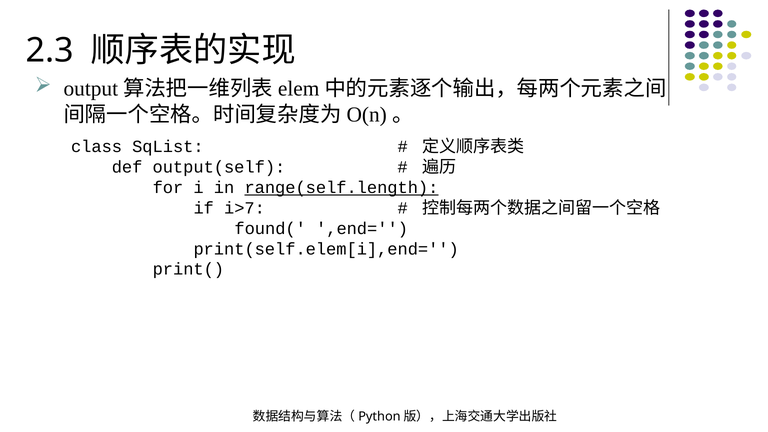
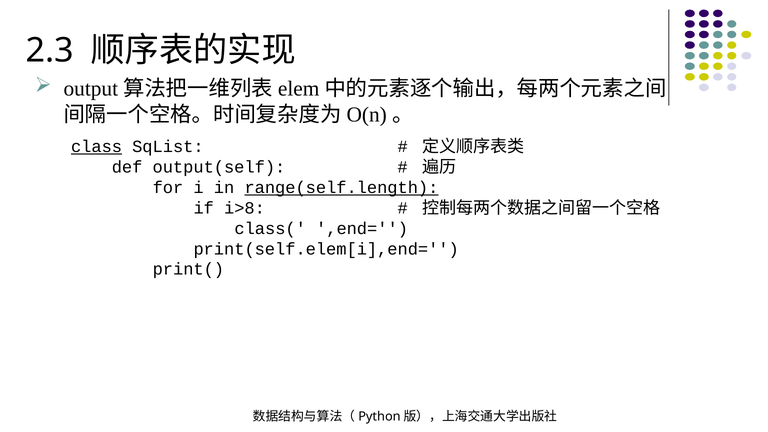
class underline: none -> present (97, 147)
i>7: i>7 -> i>8 (244, 208)
found(: found( -> class( (270, 228)
